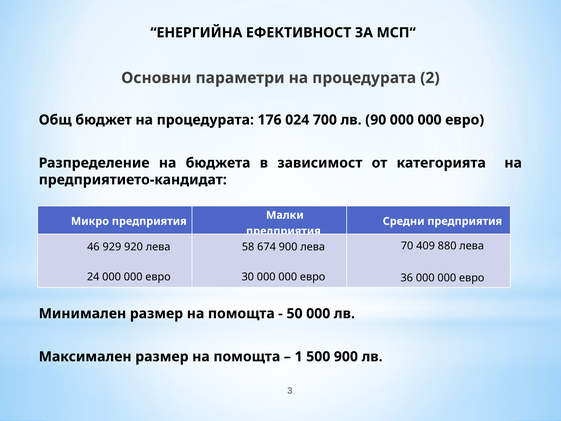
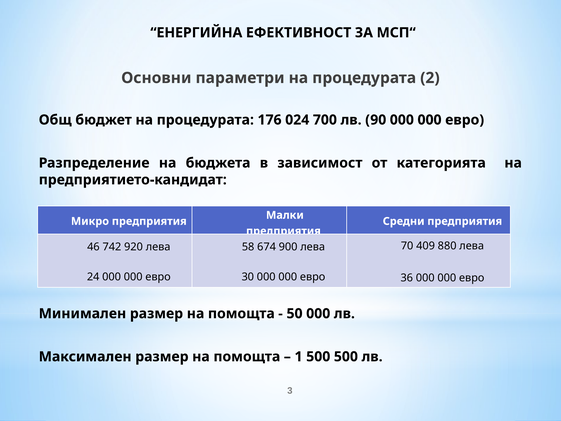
929: 929 -> 742 (112, 247)
500 900: 900 -> 500 (346, 356)
